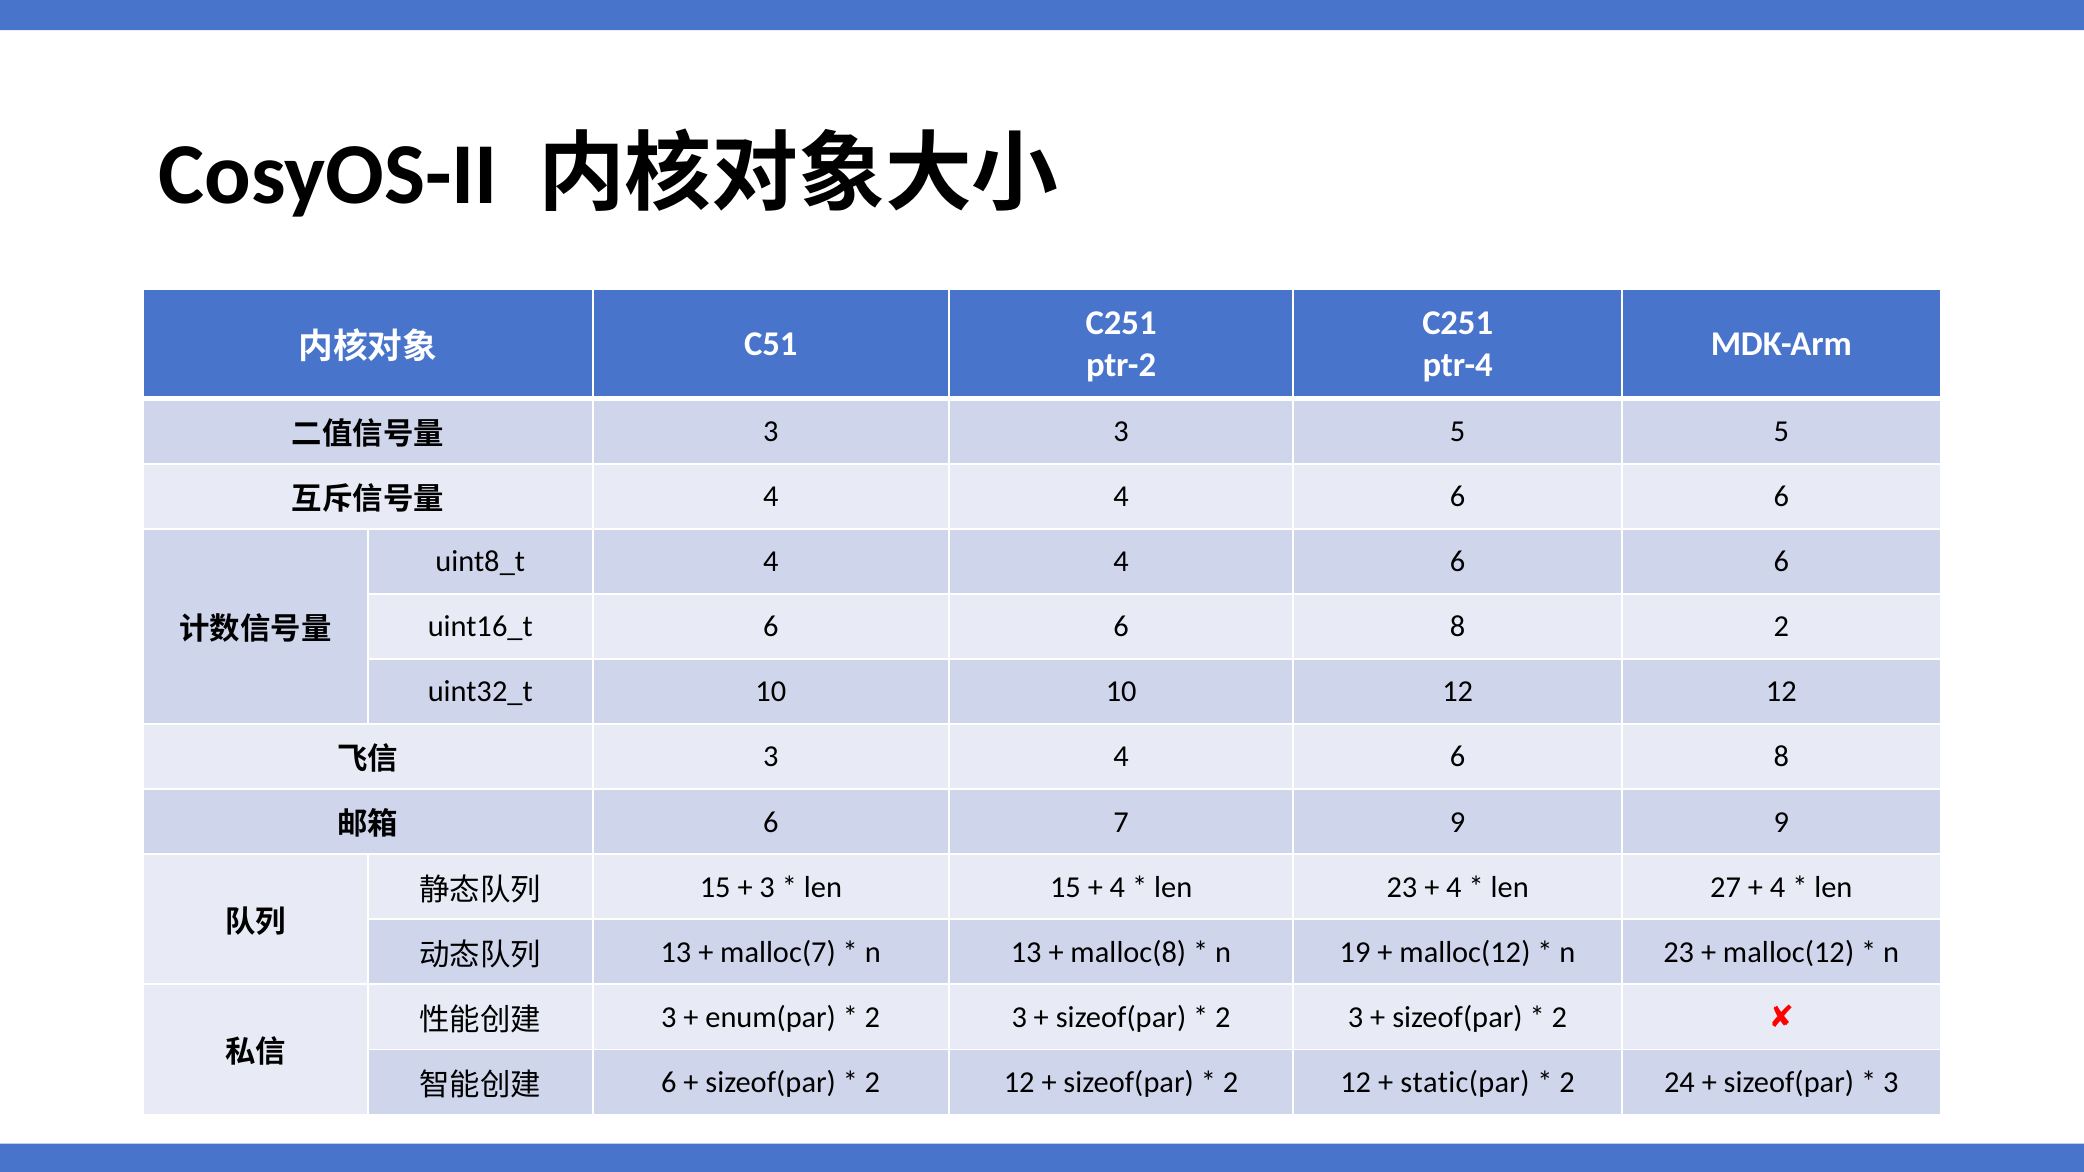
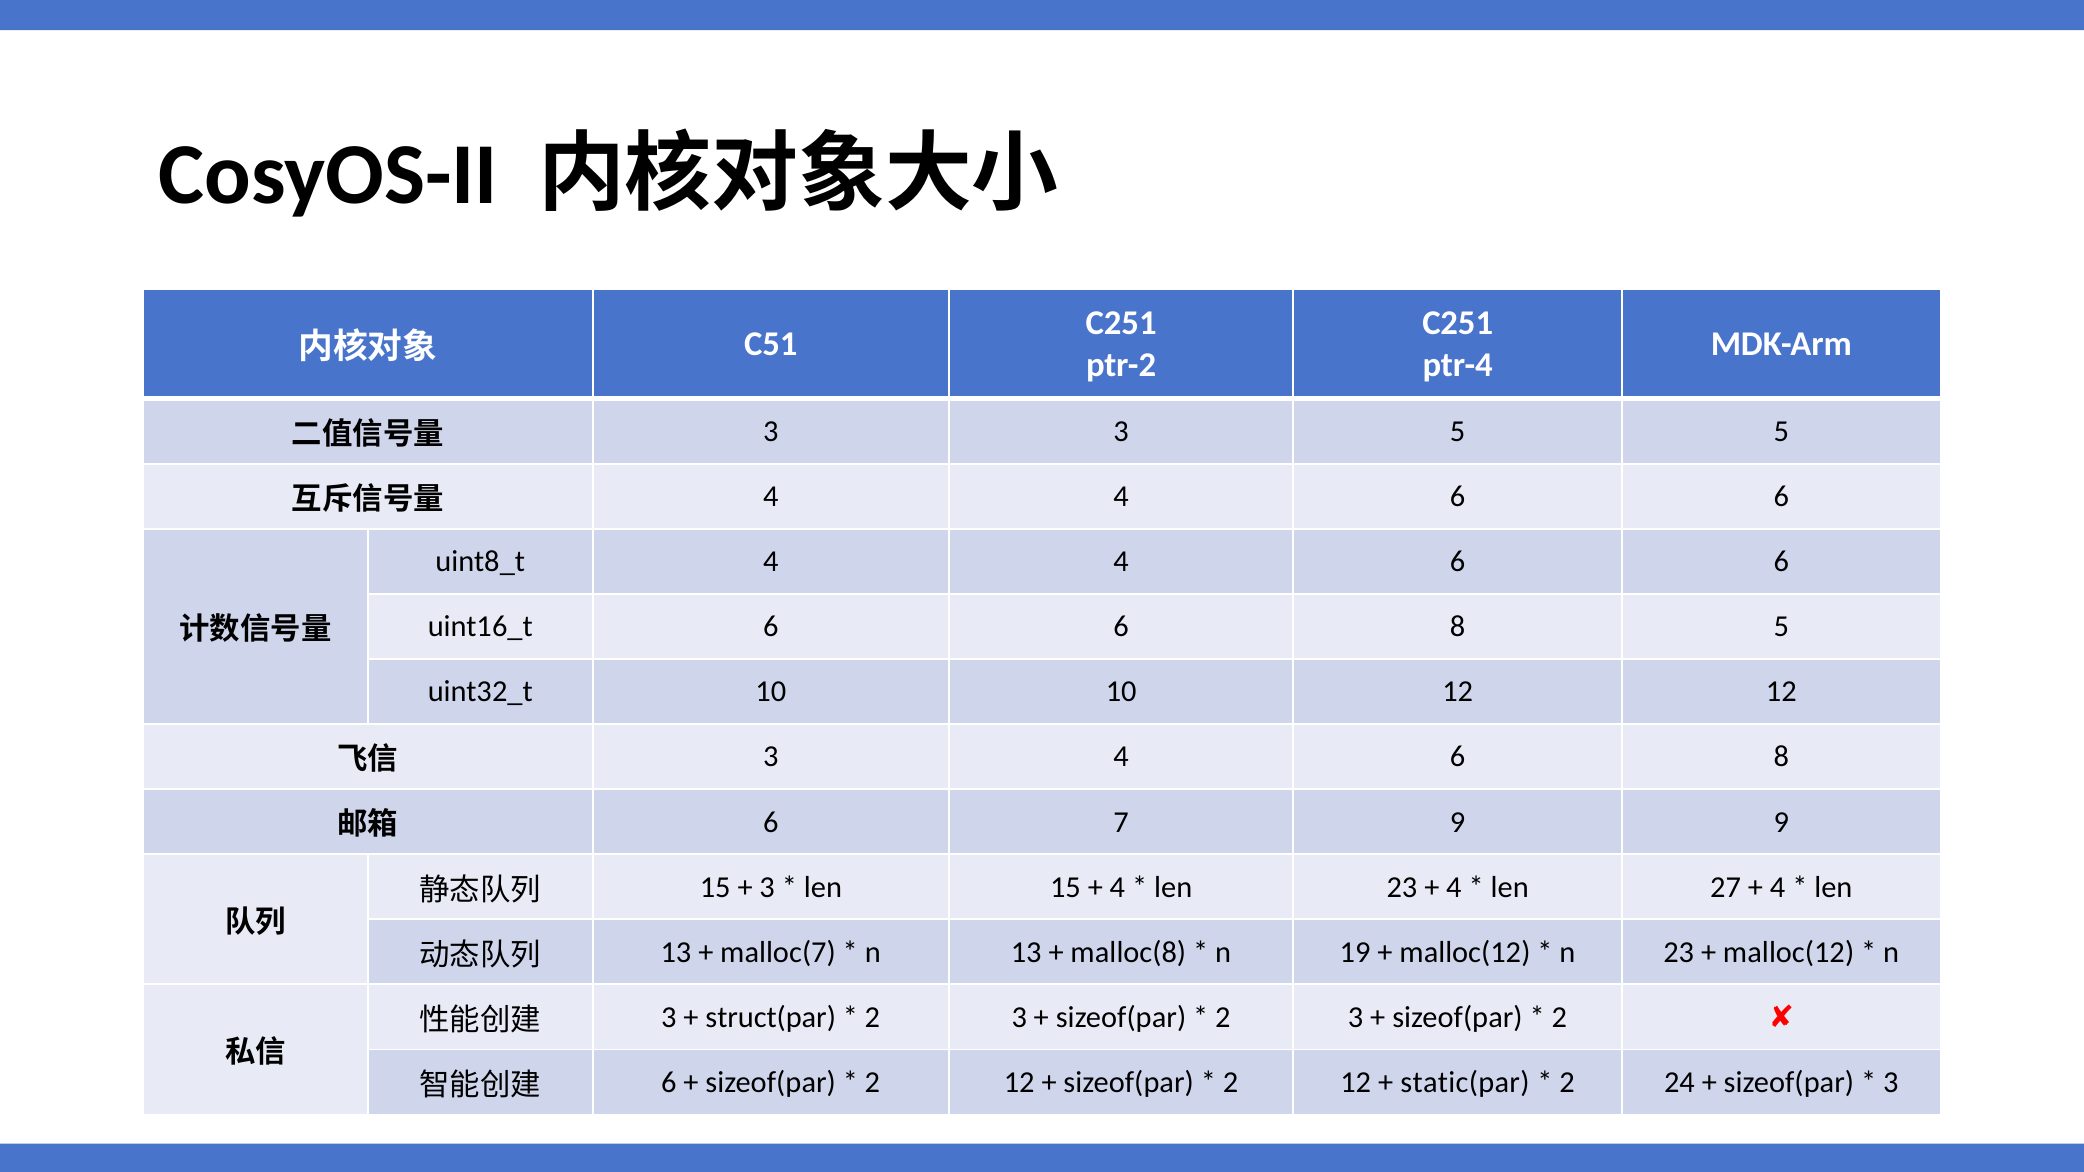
8 2: 2 -> 5 (1781, 627)
enum(par: enum(par -> struct(par (771, 1017)
